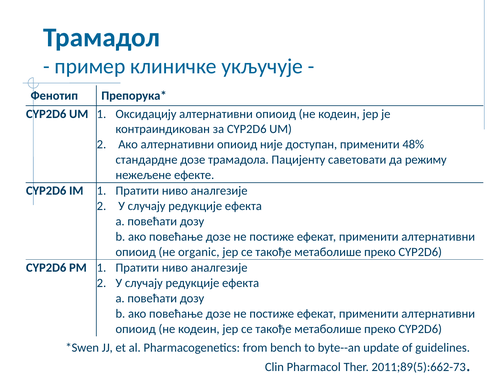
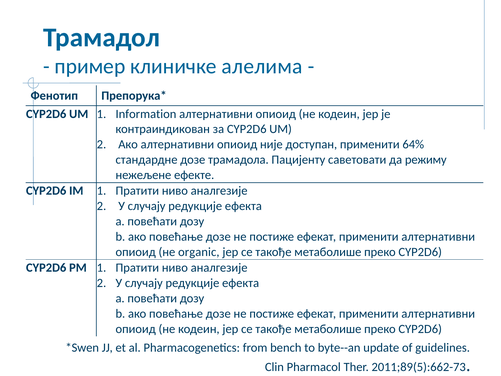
укључује: укључује -> алелима (262, 66)
Оксидацију: Оксидацију -> Information (146, 114)
48%: 48% -> 64% (413, 144)
